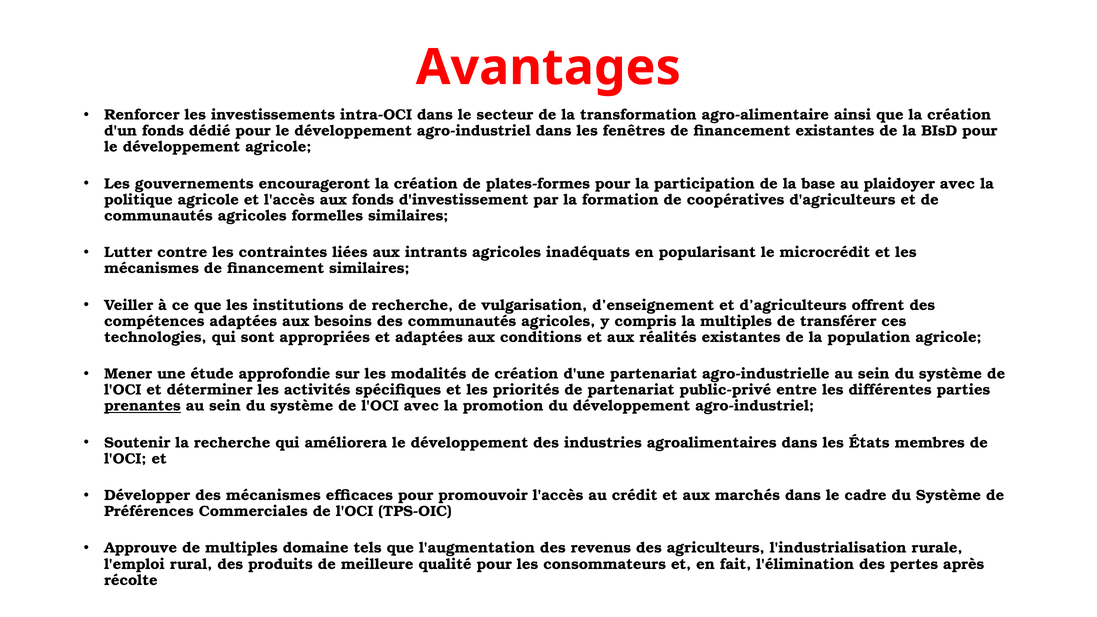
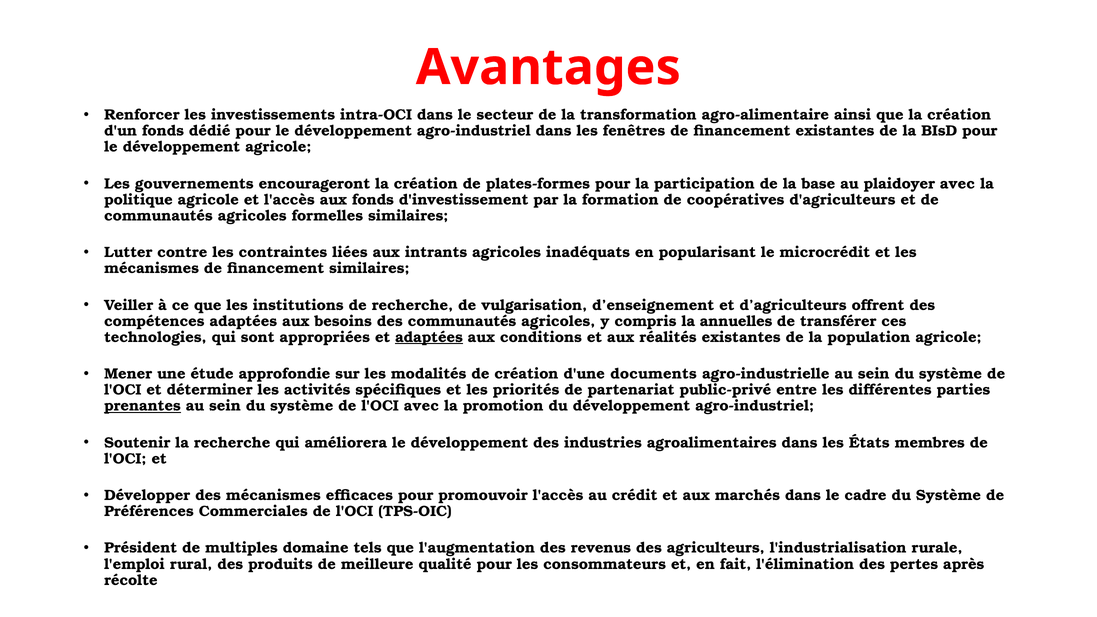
la multiples: multiples -> annuelles (736, 321)
adaptées underline: none -> present (429, 337)
d'une partenariat: partenariat -> documents (654, 374)
Approuve: Approuve -> Président (141, 548)
